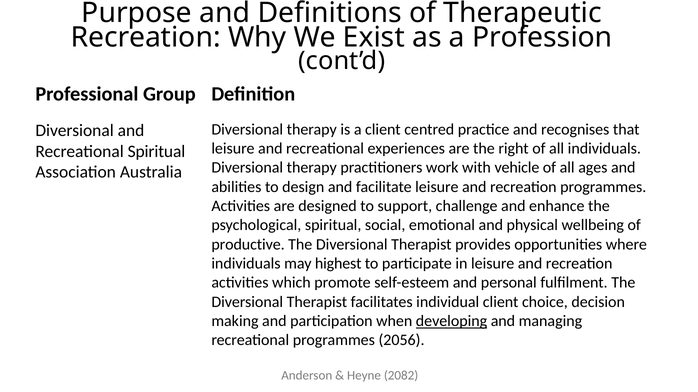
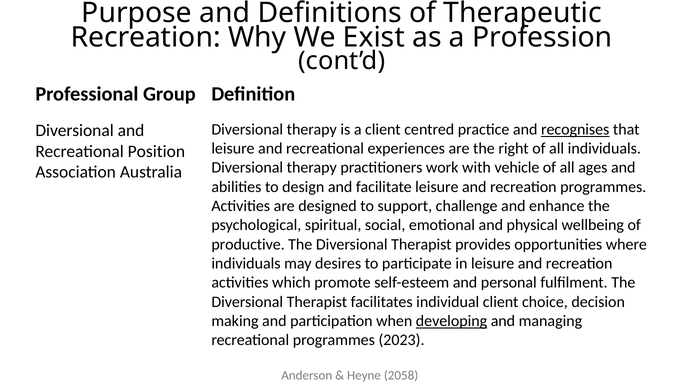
recognises underline: none -> present (575, 130)
Recreational Spiritual: Spiritual -> Position (156, 152)
highest: highest -> desires (338, 264)
2056: 2056 -> 2023 (402, 341)
2082: 2082 -> 2058 (401, 376)
